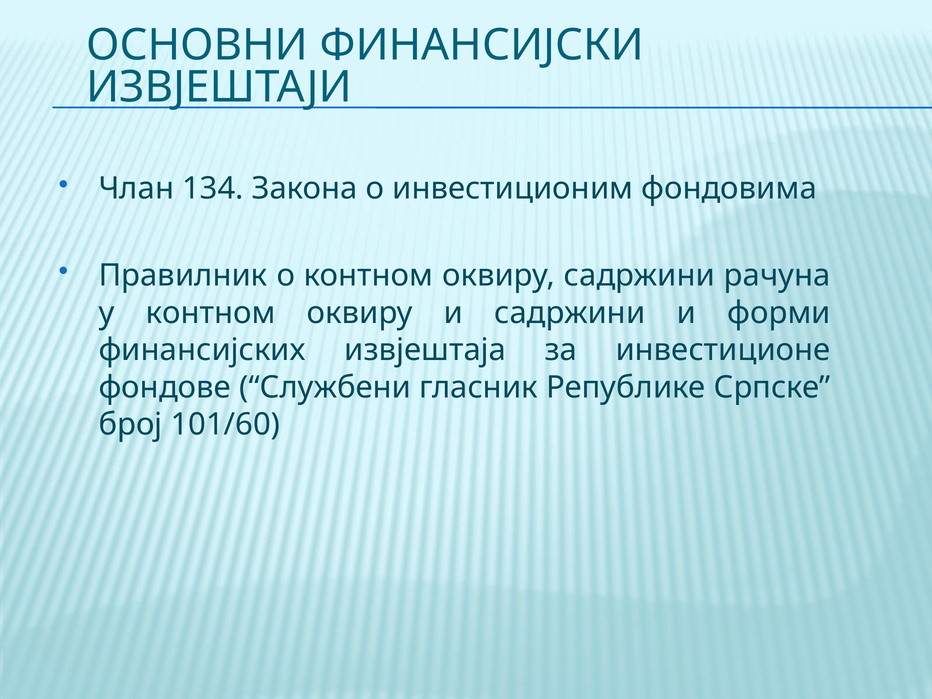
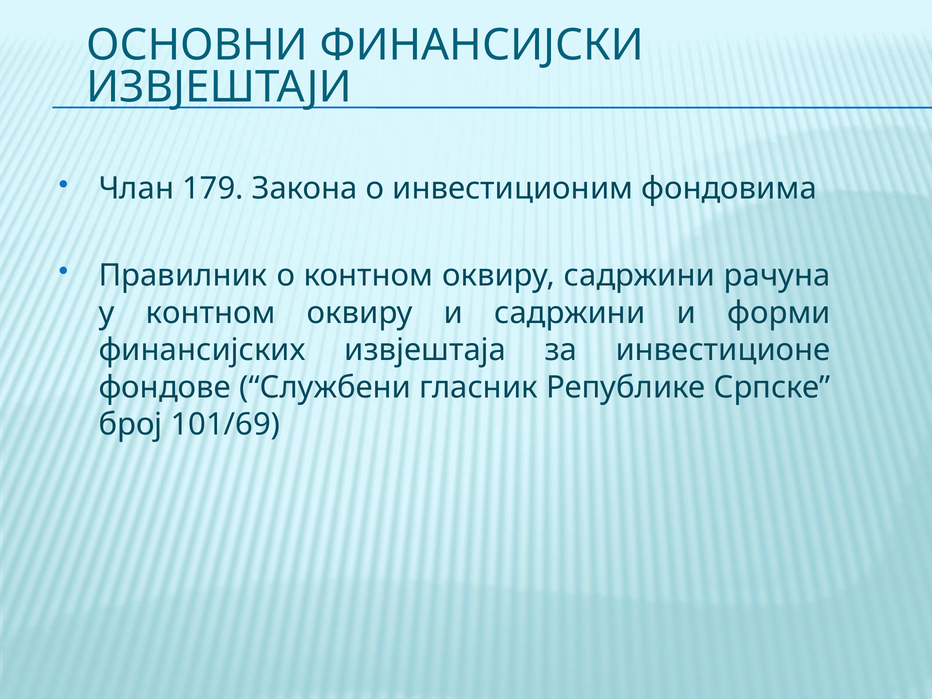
134: 134 -> 179 (213, 189)
101/60: 101/60 -> 101/69 (225, 425)
